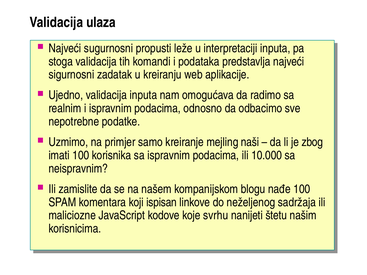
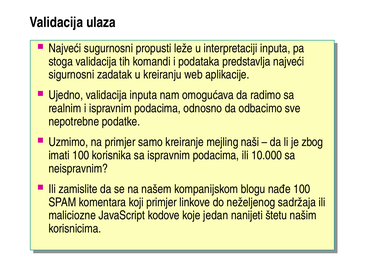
koji ispisan: ispisan -> primjer (162, 202)
svrhu: svrhu -> jedan (216, 216)
